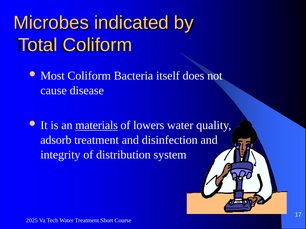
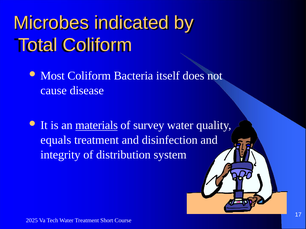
lowers: lowers -> survey (149, 126)
adsorb: adsorb -> equals (56, 140)
